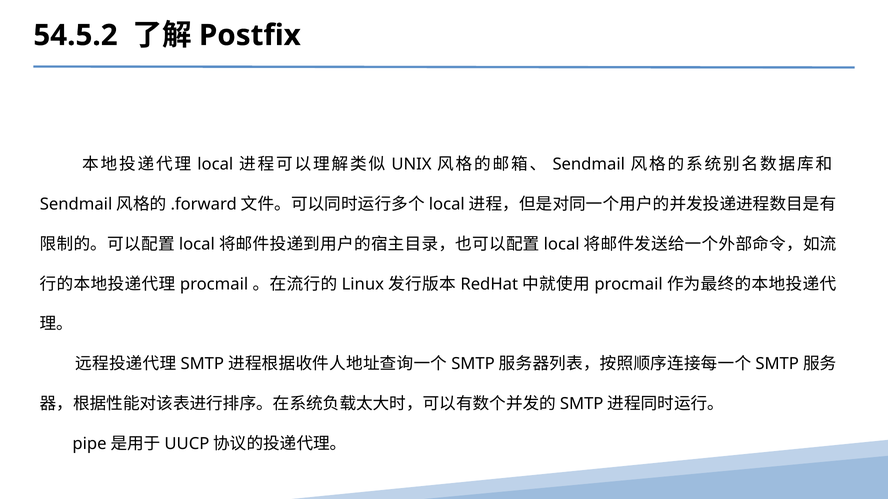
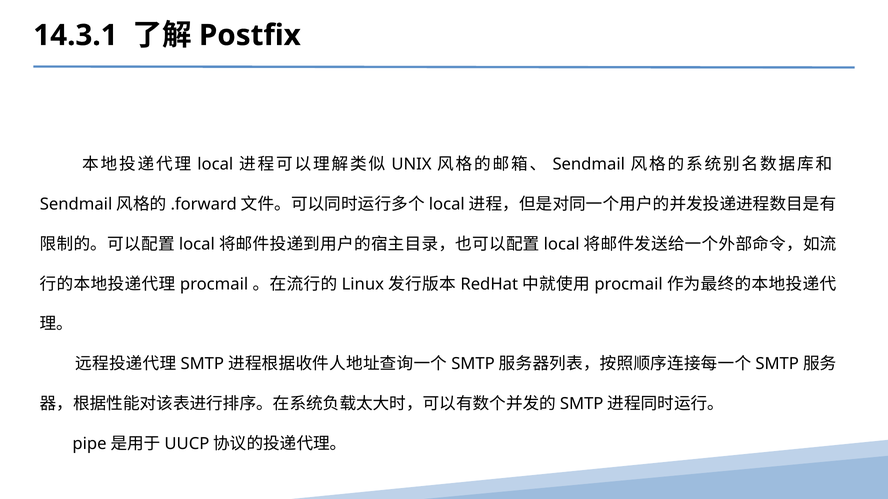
54.5.2: 54.5.2 -> 14.3.1 (75, 35)
